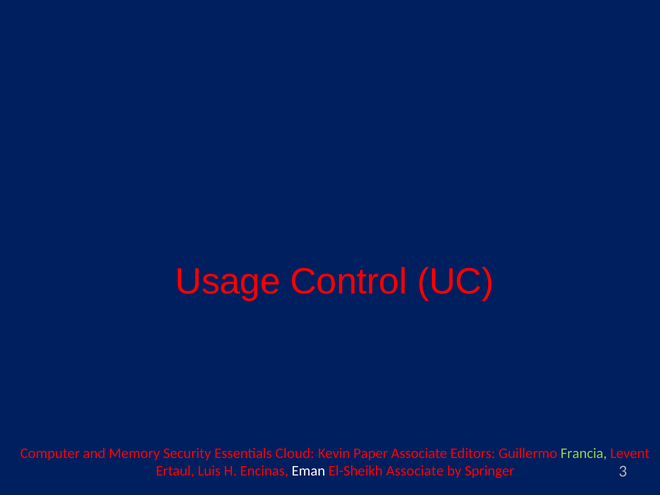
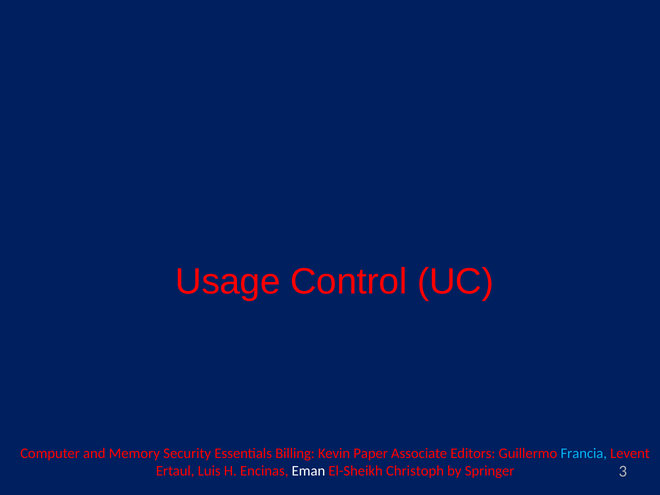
Cloud: Cloud -> Billing (295, 454)
Francia colour: light green -> light blue (584, 454)
El-Sheikh Associate: Associate -> Christoph (415, 471)
